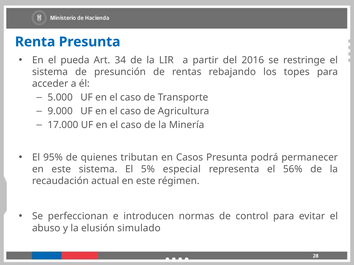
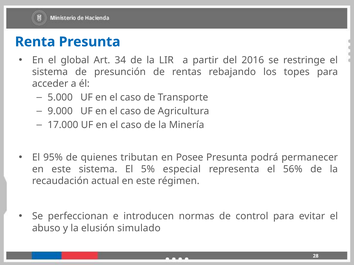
pueda: pueda -> global (75, 60)
Casos: Casos -> Posee (190, 158)
